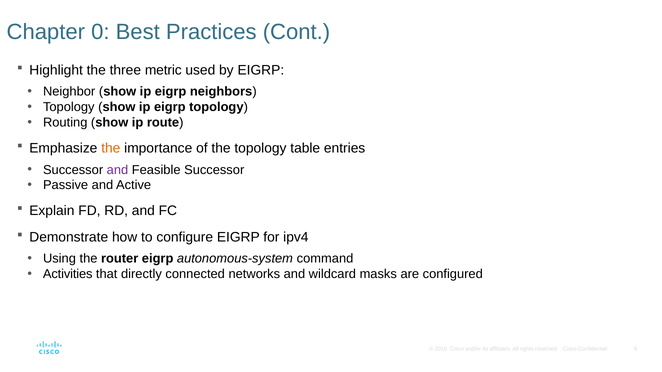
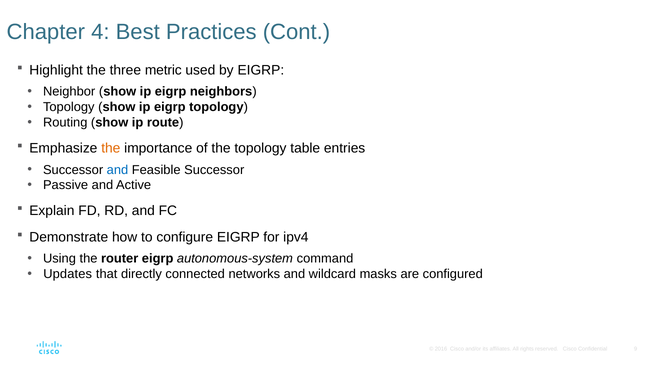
0: 0 -> 4 (100, 32)
and colour: purple -> blue (117, 170)
Activities: Activities -> Updates (68, 274)
